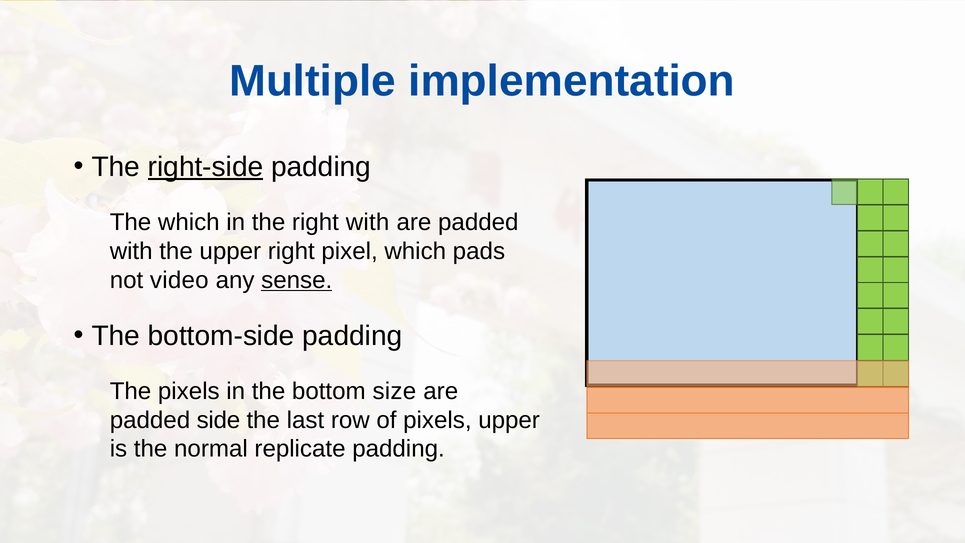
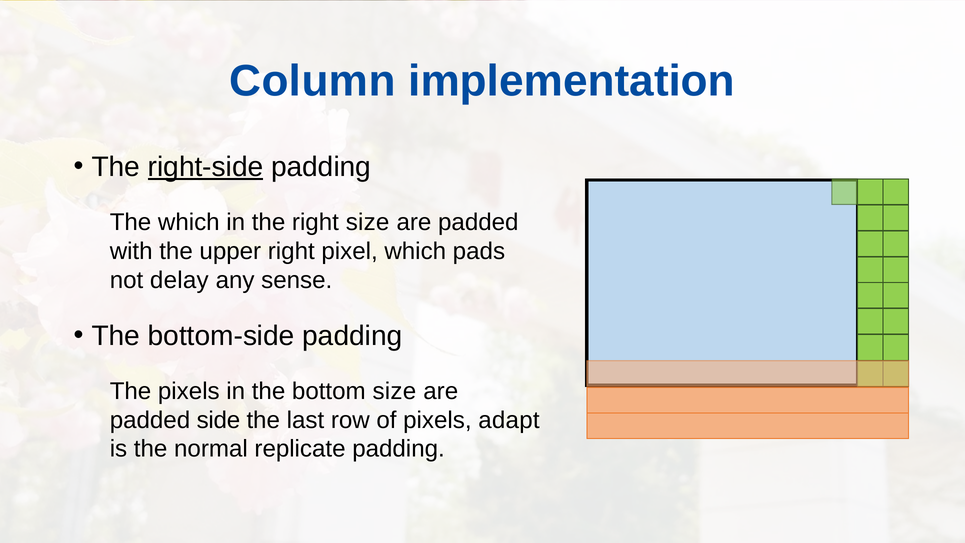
Multiple: Multiple -> Column (312, 81)
right with: with -> size (368, 222)
video: video -> delay (179, 280)
sense underline: present -> none (297, 280)
pixels upper: upper -> adapt (509, 420)
